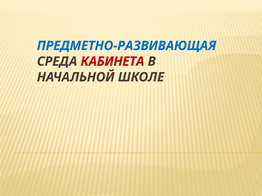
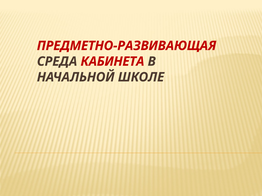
ПРЕДМЕТНО-РАЗВИВАЮЩАЯ colour: blue -> red (127, 46)
